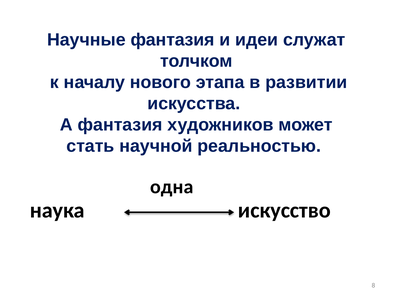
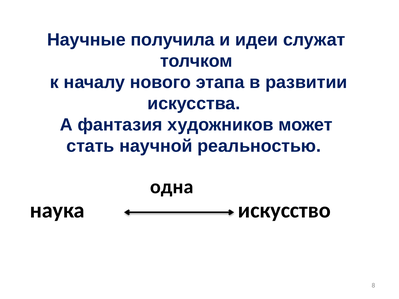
Научные фантазия: фантазия -> получила (173, 40)
